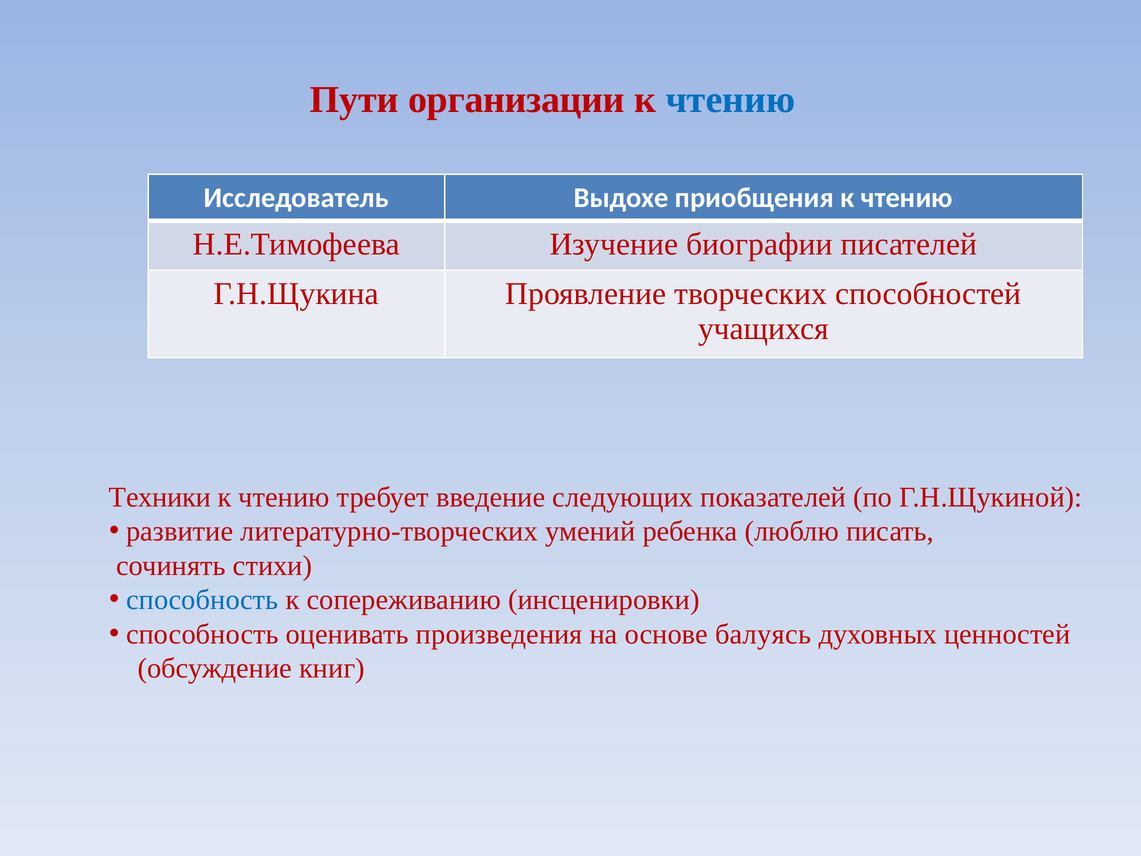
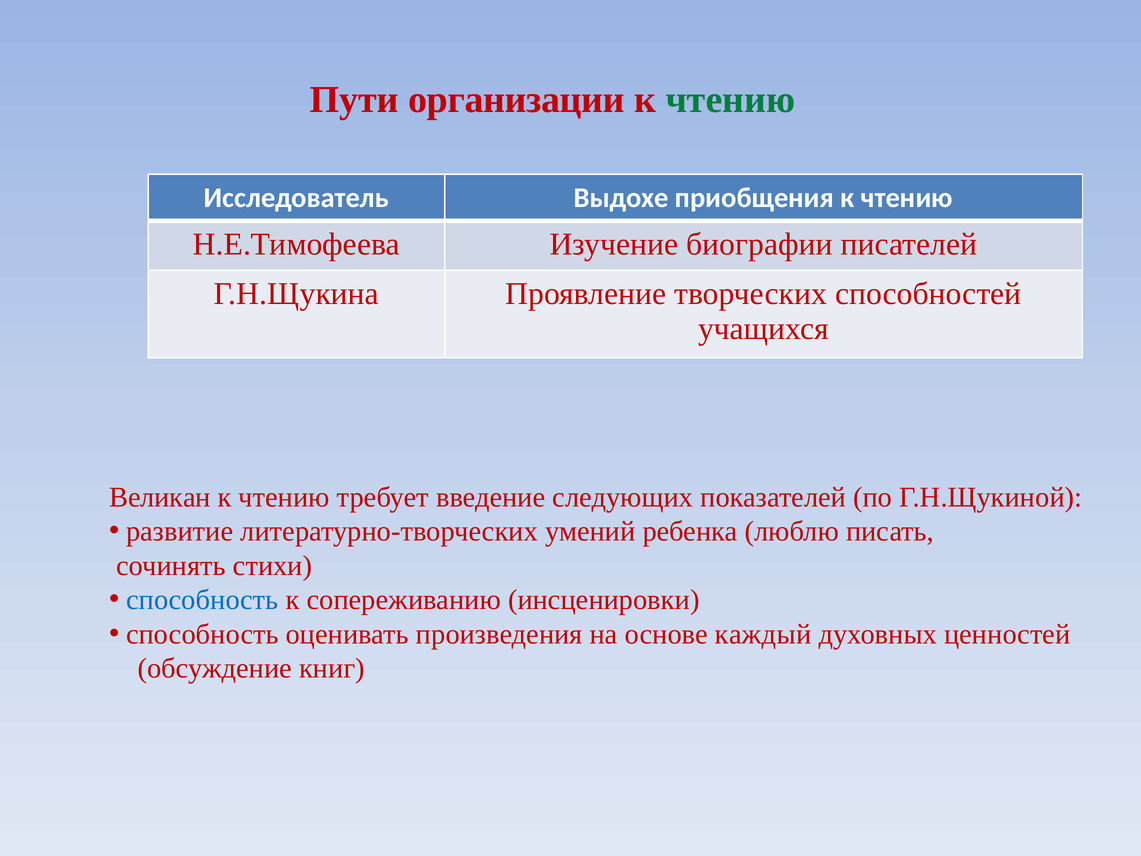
чтению colour: blue -> green (730, 100)
Техники: Техники -> Великан (160, 497)
балуясь: балуясь -> каждый (763, 634)
